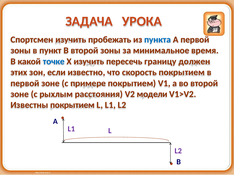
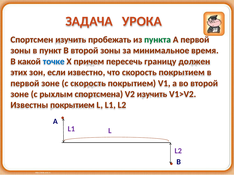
пункта colour: blue -> green (158, 40)
Х изучить: изучить -> причем (89, 62)
с примере: примере -> скорость (88, 83)
расстояния: расстояния -> спортсмена (99, 94)
V2 модели: модели -> изучить (152, 94)
